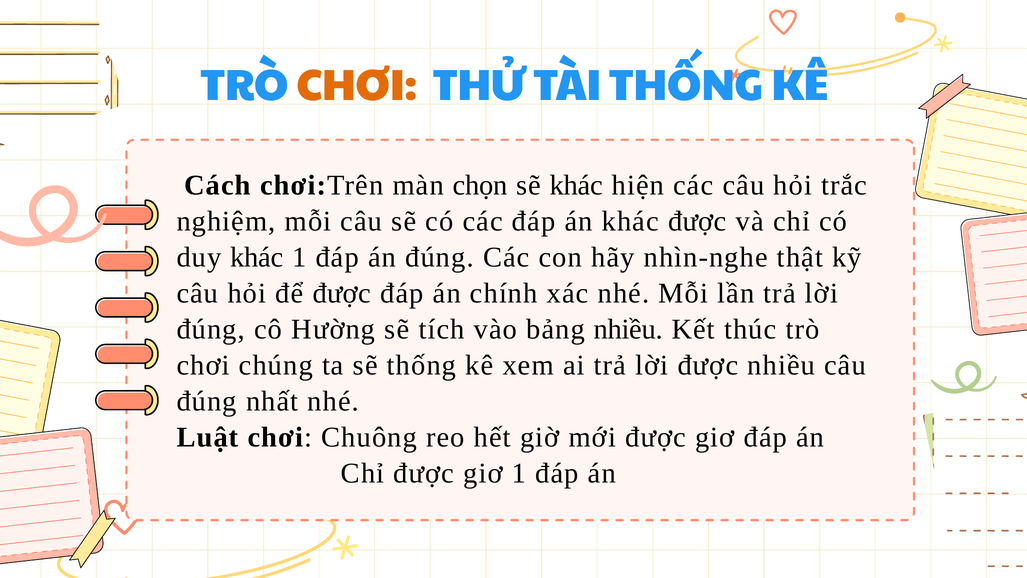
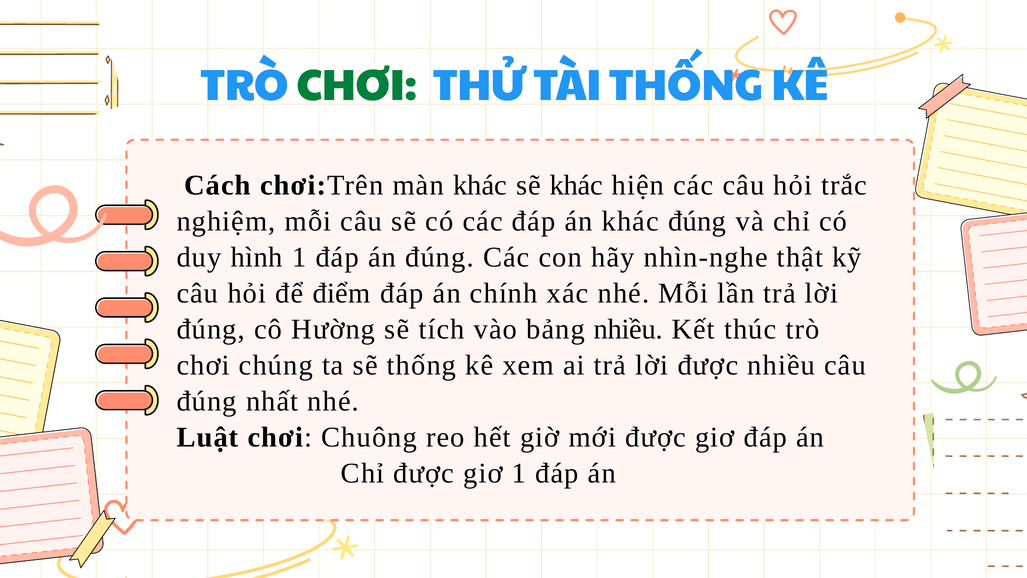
CHƠI colour: orange -> green (357, 86)
màn chọn: chọn -> khác (480, 185)
khác được: được -> đúng (697, 221)
duy khác: khác -> hình (257, 257)
để được: được -> điểm (342, 293)
